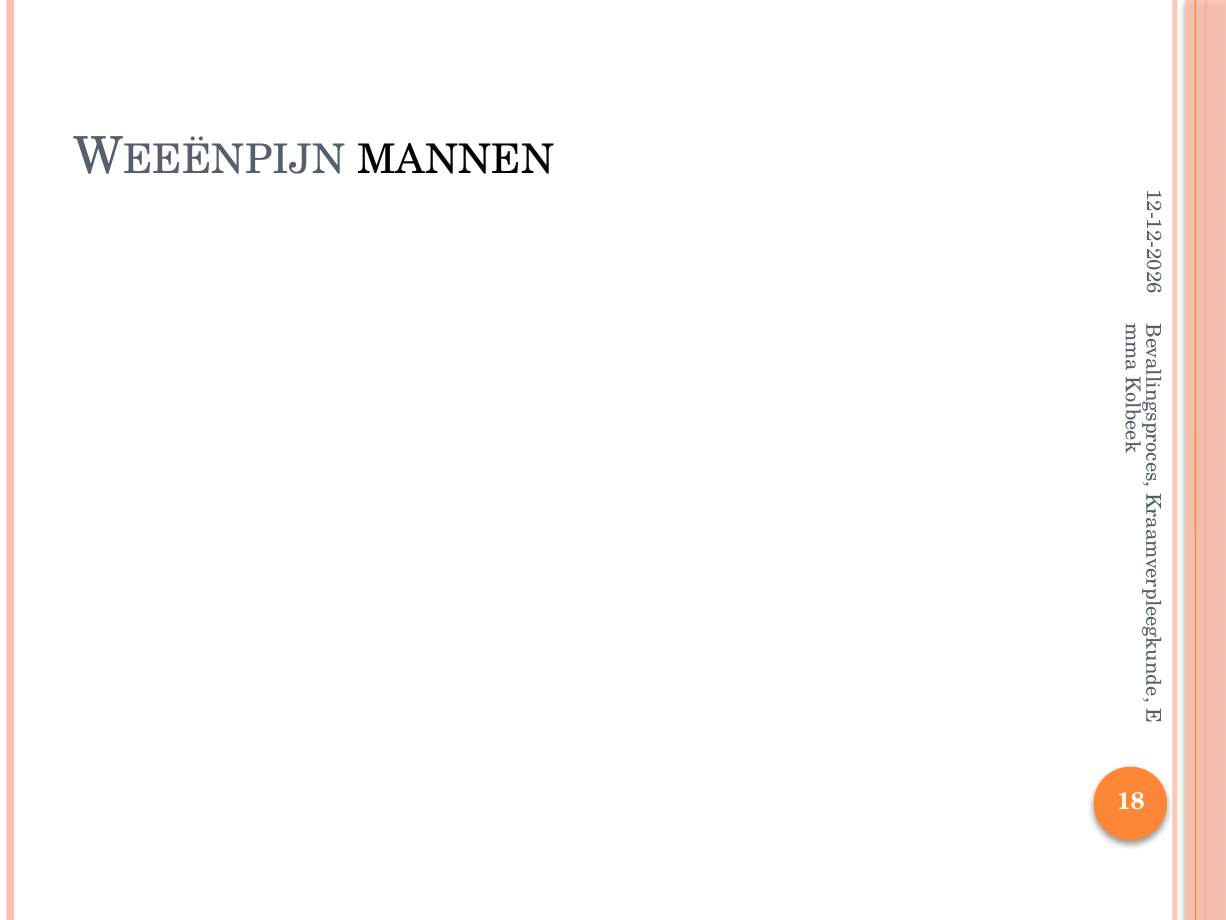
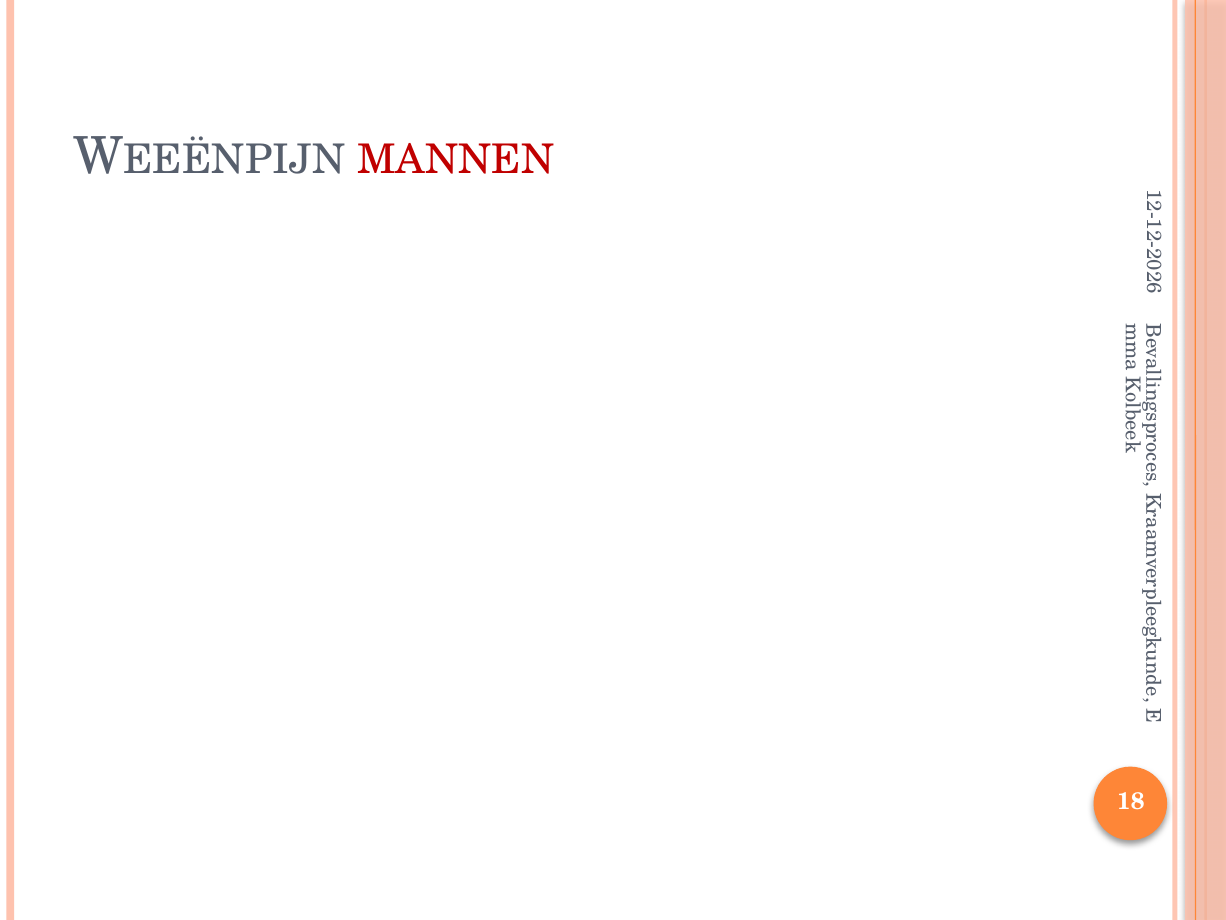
MANNEN colour: black -> red (456, 160)
